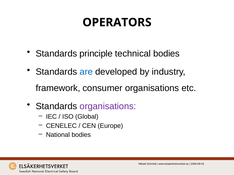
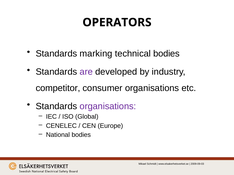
principle: principle -> marking (96, 54)
are colour: blue -> purple (86, 72)
framework: framework -> competitor (58, 88)
